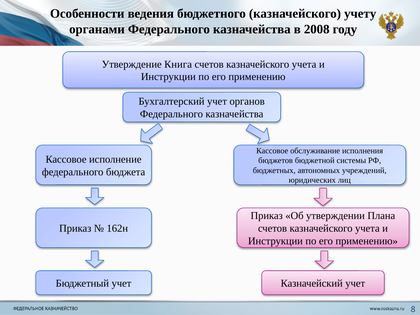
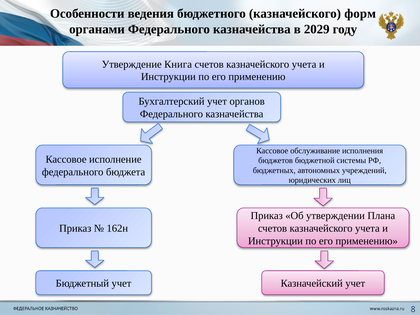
учету: учету -> форм (360, 14)
2008: 2008 -> 2029 (317, 29)
